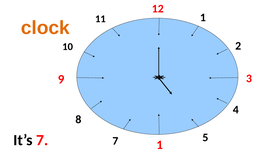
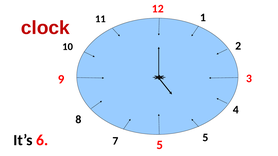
clock colour: orange -> red (45, 28)
It’s 7: 7 -> 6 (42, 141)
7 1: 1 -> 5 (160, 145)
